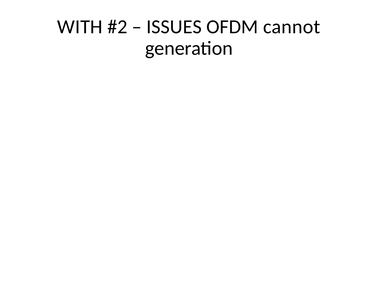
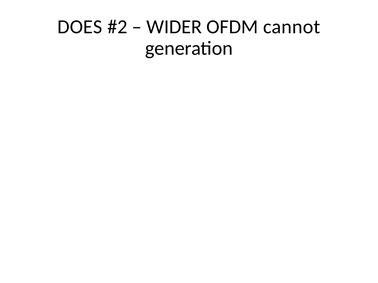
WITH: WITH -> DOES (80, 27)
ISSUES: ISSUES -> WIDER (174, 27)
